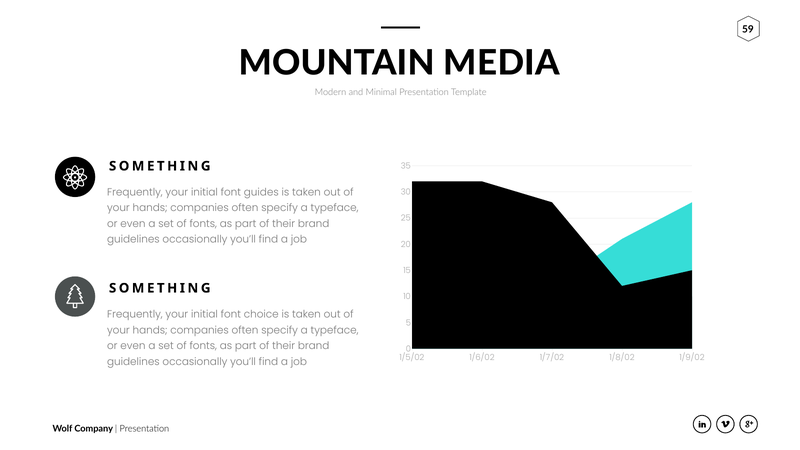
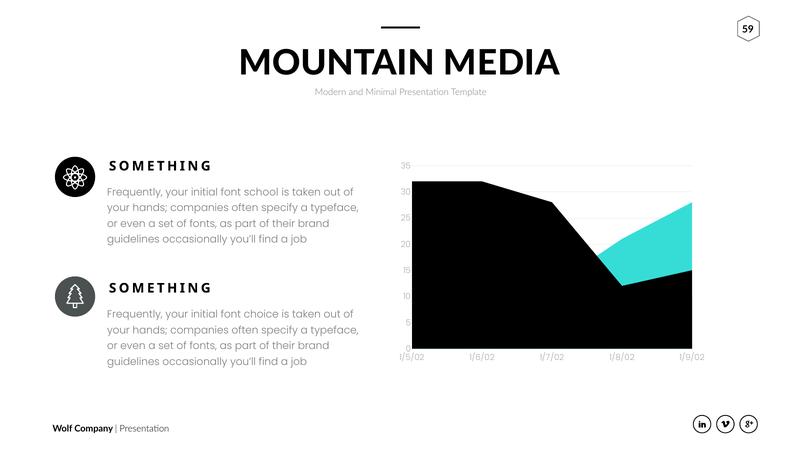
guides: guides -> school (261, 192)
